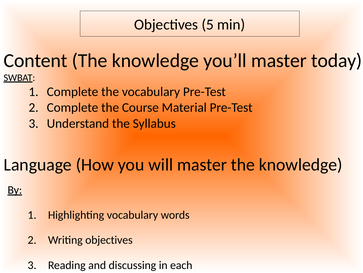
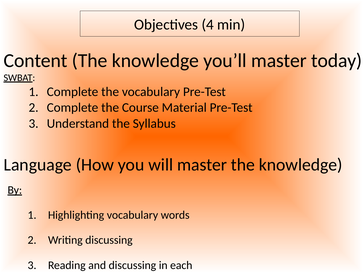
5: 5 -> 4 (208, 25)
Writing objectives: objectives -> discussing (109, 239)
